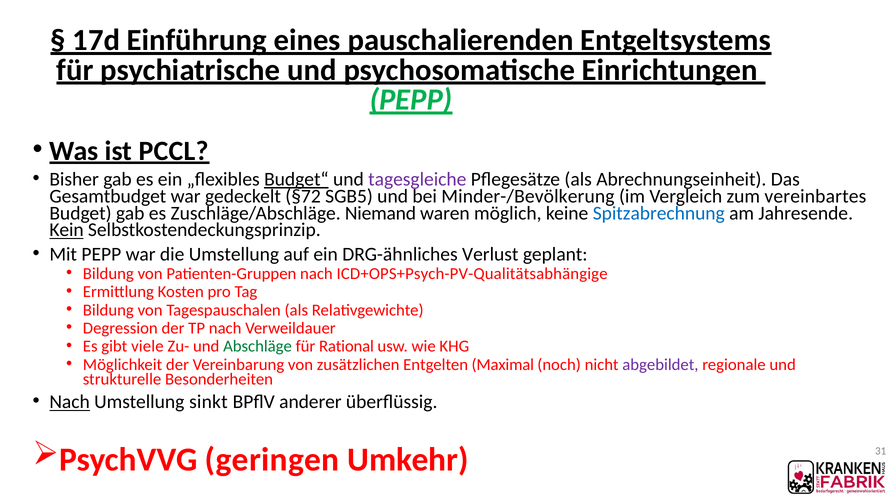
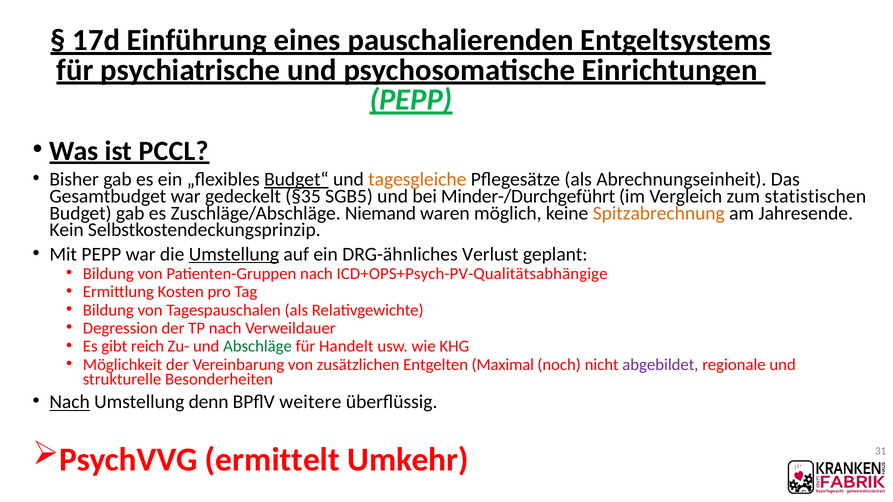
tagesgleiche colour: purple -> orange (417, 179)
§72: §72 -> §35 (303, 196)
Minder-/Bevölkerung: Minder-/Bevölkerung -> Minder-/Durchgeführt (528, 196)
vereinbartes: vereinbartes -> statistischen (815, 196)
Spitzabrechnung colour: blue -> orange (659, 213)
Kein underline: present -> none (67, 230)
Umstellung underline: none -> present (234, 254)
viele: viele -> reich (148, 347)
Rational: Rational -> Handelt (346, 347)
sinkt: sinkt -> denn (209, 402)
anderer: anderer -> weitere (310, 402)
geringen: geringen -> ermittelt (272, 460)
